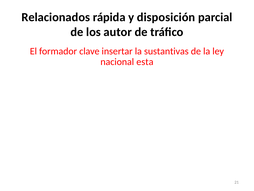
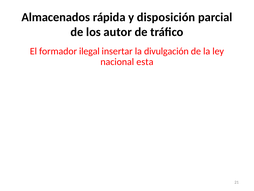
Relacionados: Relacionados -> Almacenados (56, 17)
clave: clave -> ilegal (89, 51)
sustantivas: sustantivas -> divulgación (166, 51)
